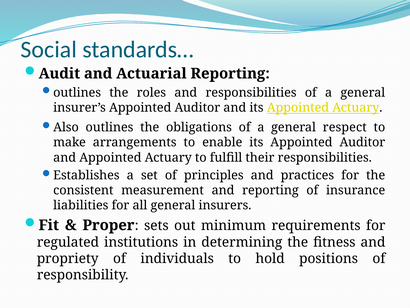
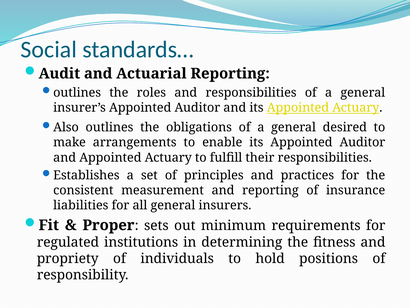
respect: respect -> desired (345, 127)
